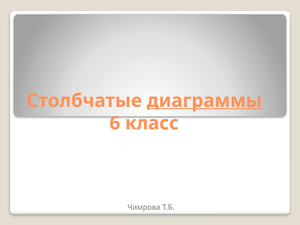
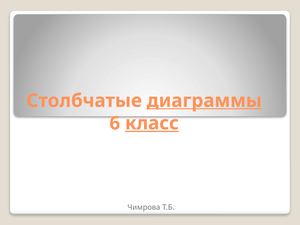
класс underline: none -> present (152, 123)
